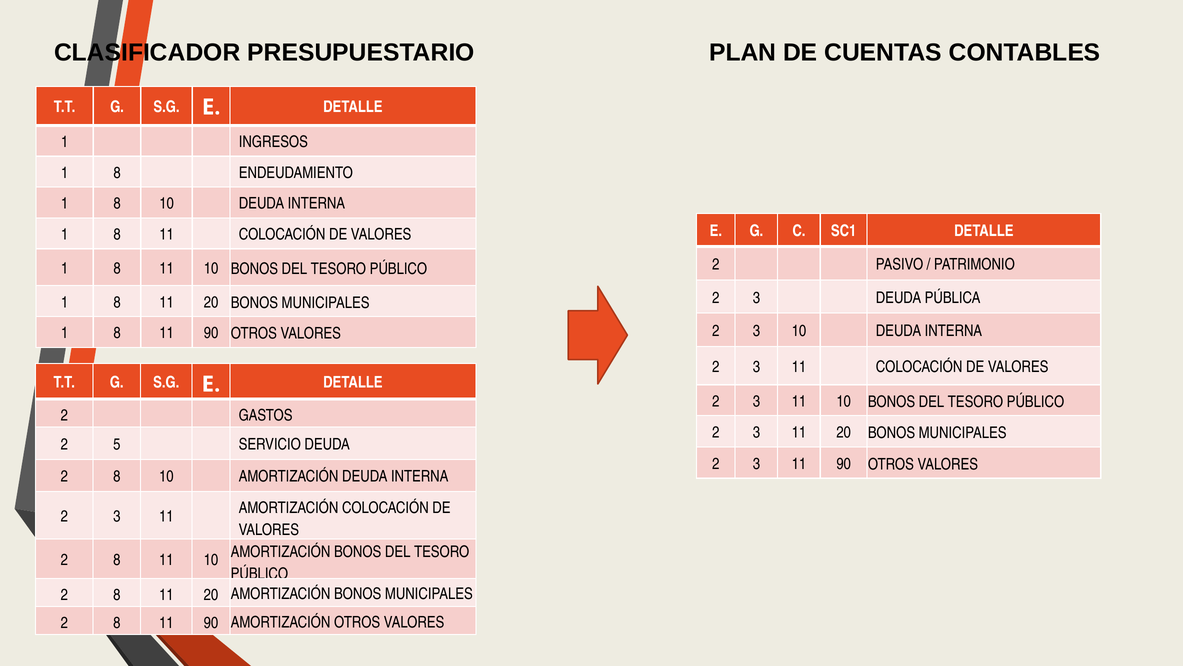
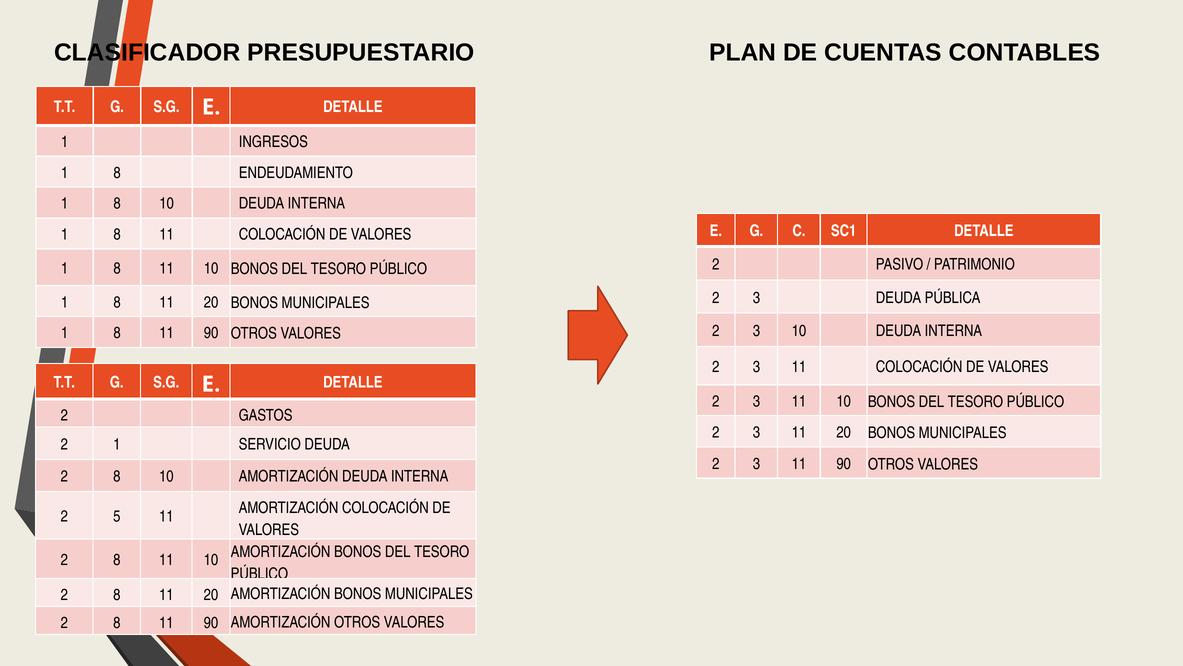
2 5: 5 -> 1 (117, 444)
3: 3 -> 5 (117, 516)
